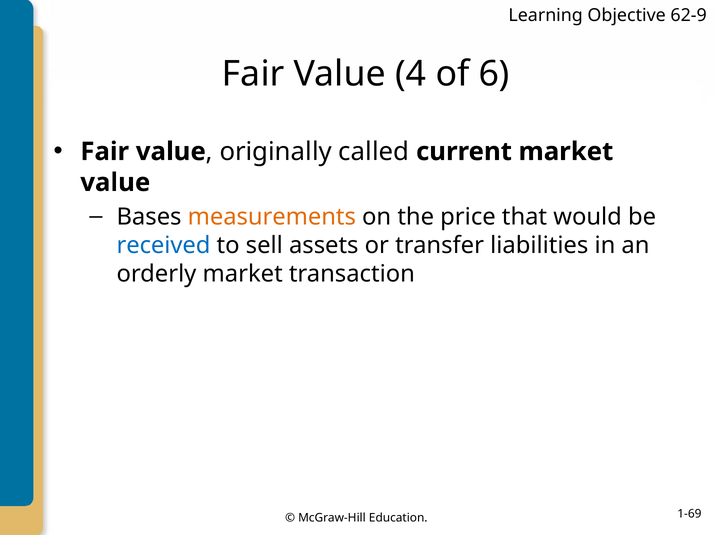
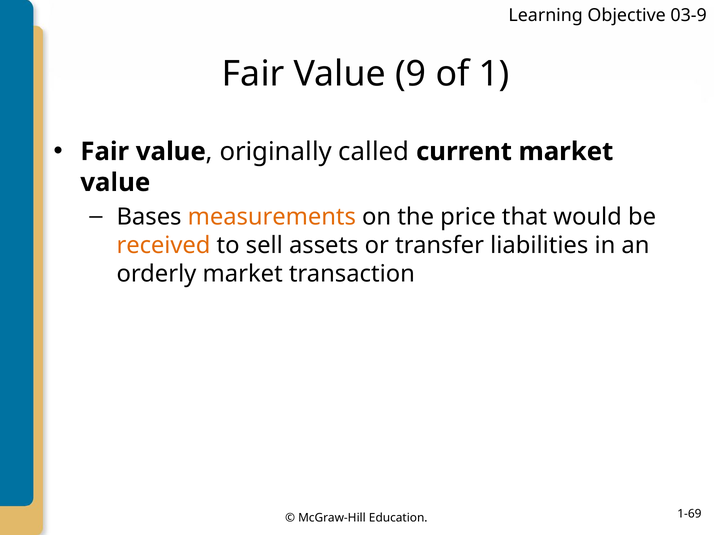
62-9: 62-9 -> 03-9 (689, 15)
4: 4 -> 9 (411, 74)
6: 6 -> 1 (494, 74)
received colour: blue -> orange (163, 246)
